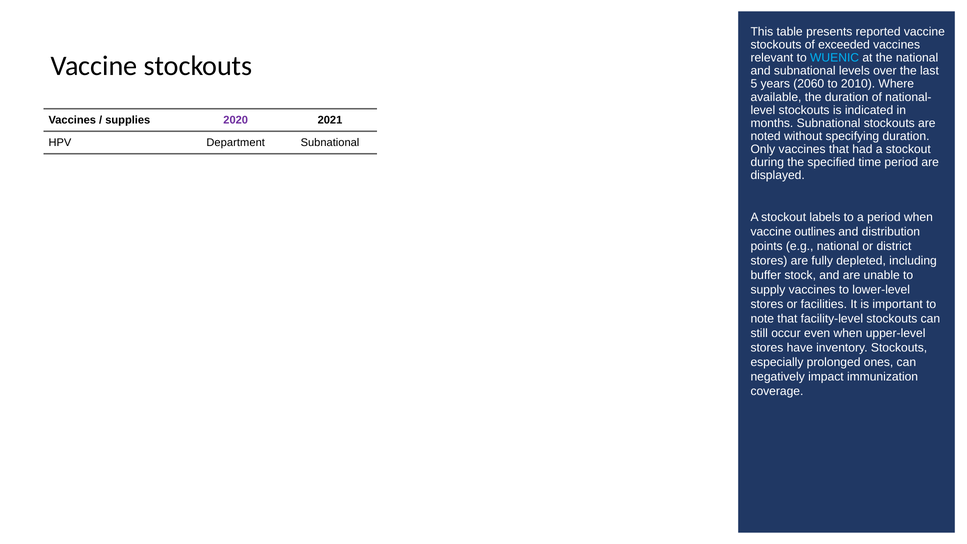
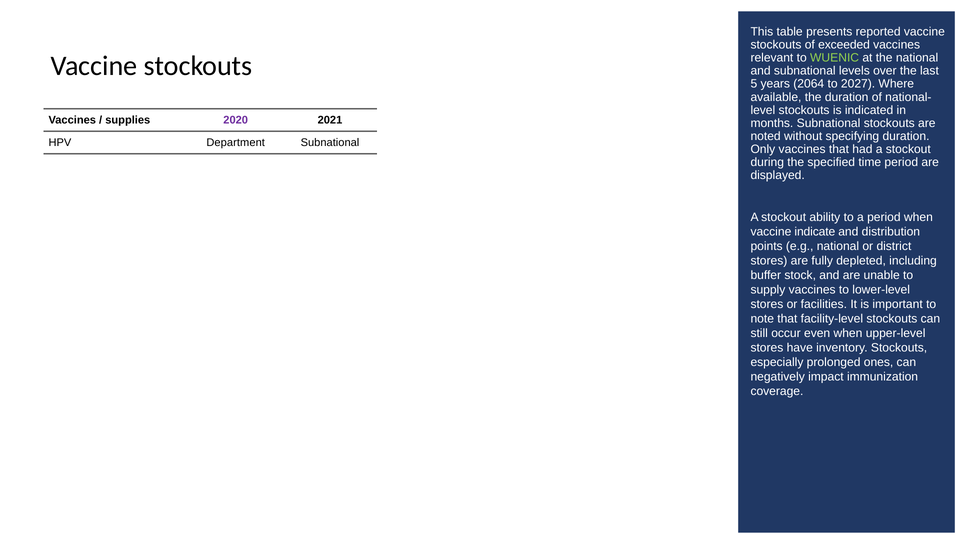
WUENIC colour: light blue -> light green (835, 58)
2060: 2060 -> 2064 (809, 84)
2010: 2010 -> 2027 (858, 84)
labels: labels -> ability (825, 217)
outlines: outlines -> indicate (815, 232)
